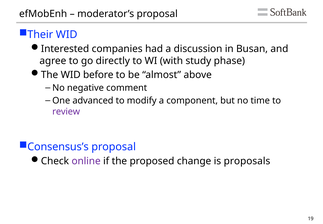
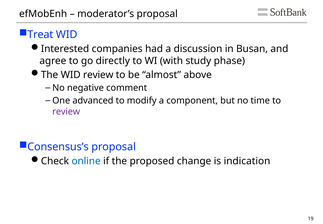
Their: Their -> Treat (40, 34)
WID before: before -> review (98, 75)
online colour: purple -> blue (86, 161)
proposals: proposals -> indication (247, 161)
